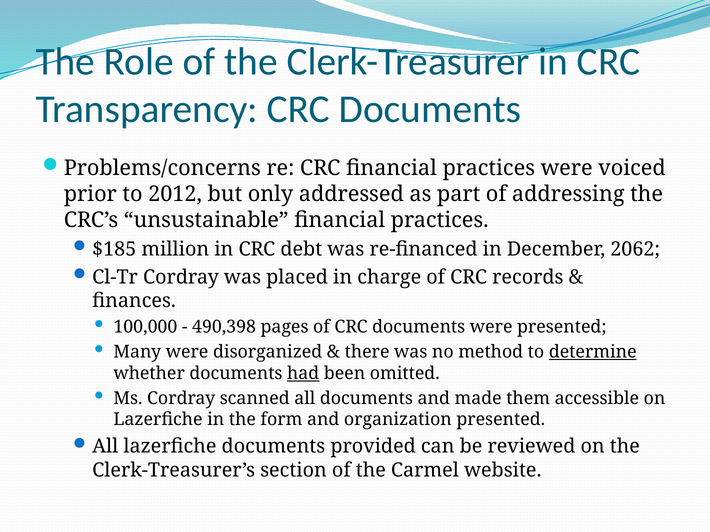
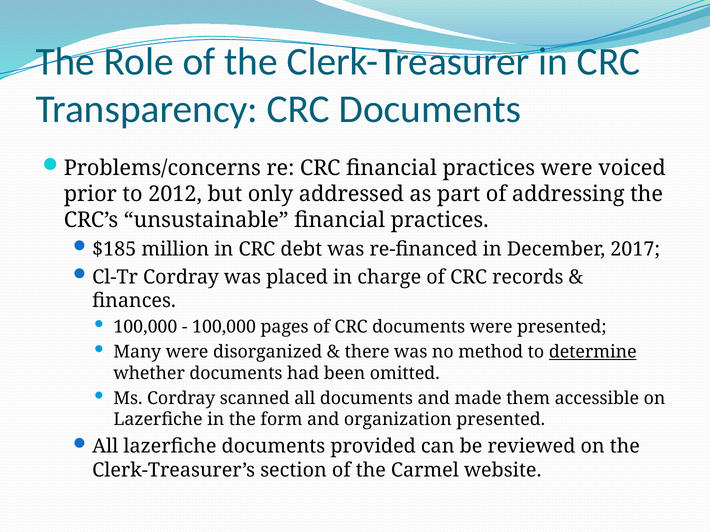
2062: 2062 -> 2017 (635, 249)
490,398: 490,398 -> 100,000 (224, 327)
had underline: present -> none (303, 374)
